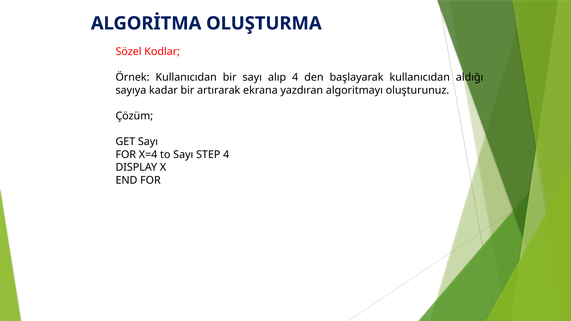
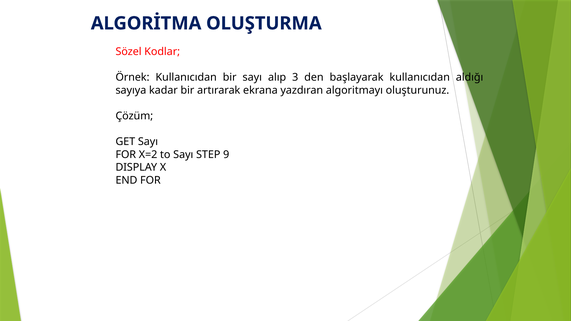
alıp 4: 4 -> 3 (295, 77)
X=4: X=4 -> X=2 (148, 155)
STEP 4: 4 -> 9 (226, 155)
